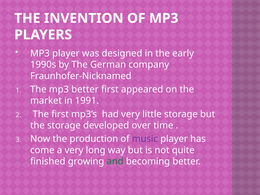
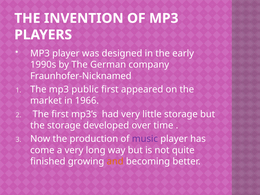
mp3 better: better -> public (85, 89)
1991: 1991 -> 1966 (87, 101)
and colour: green -> orange (115, 161)
